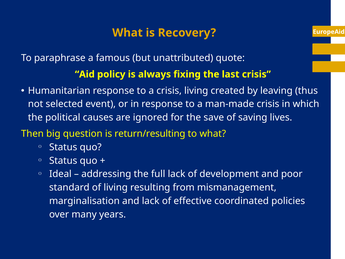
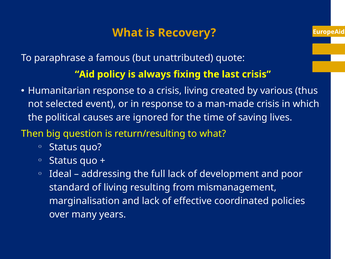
leaving: leaving -> various (276, 91)
save: save -> time (214, 117)
